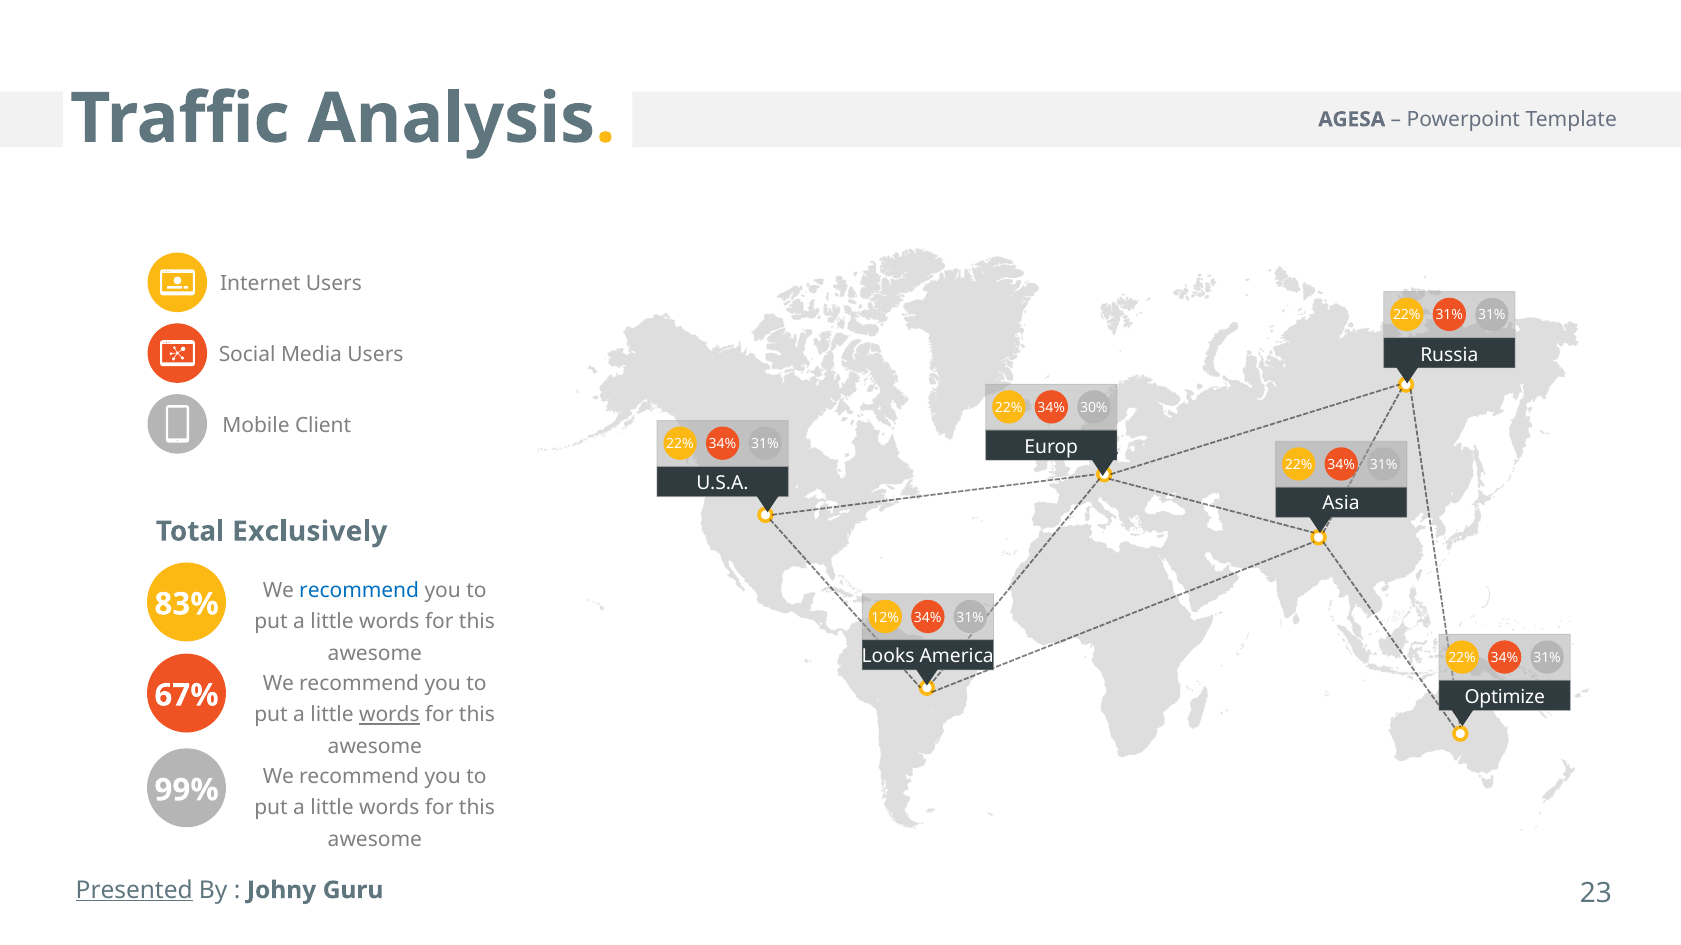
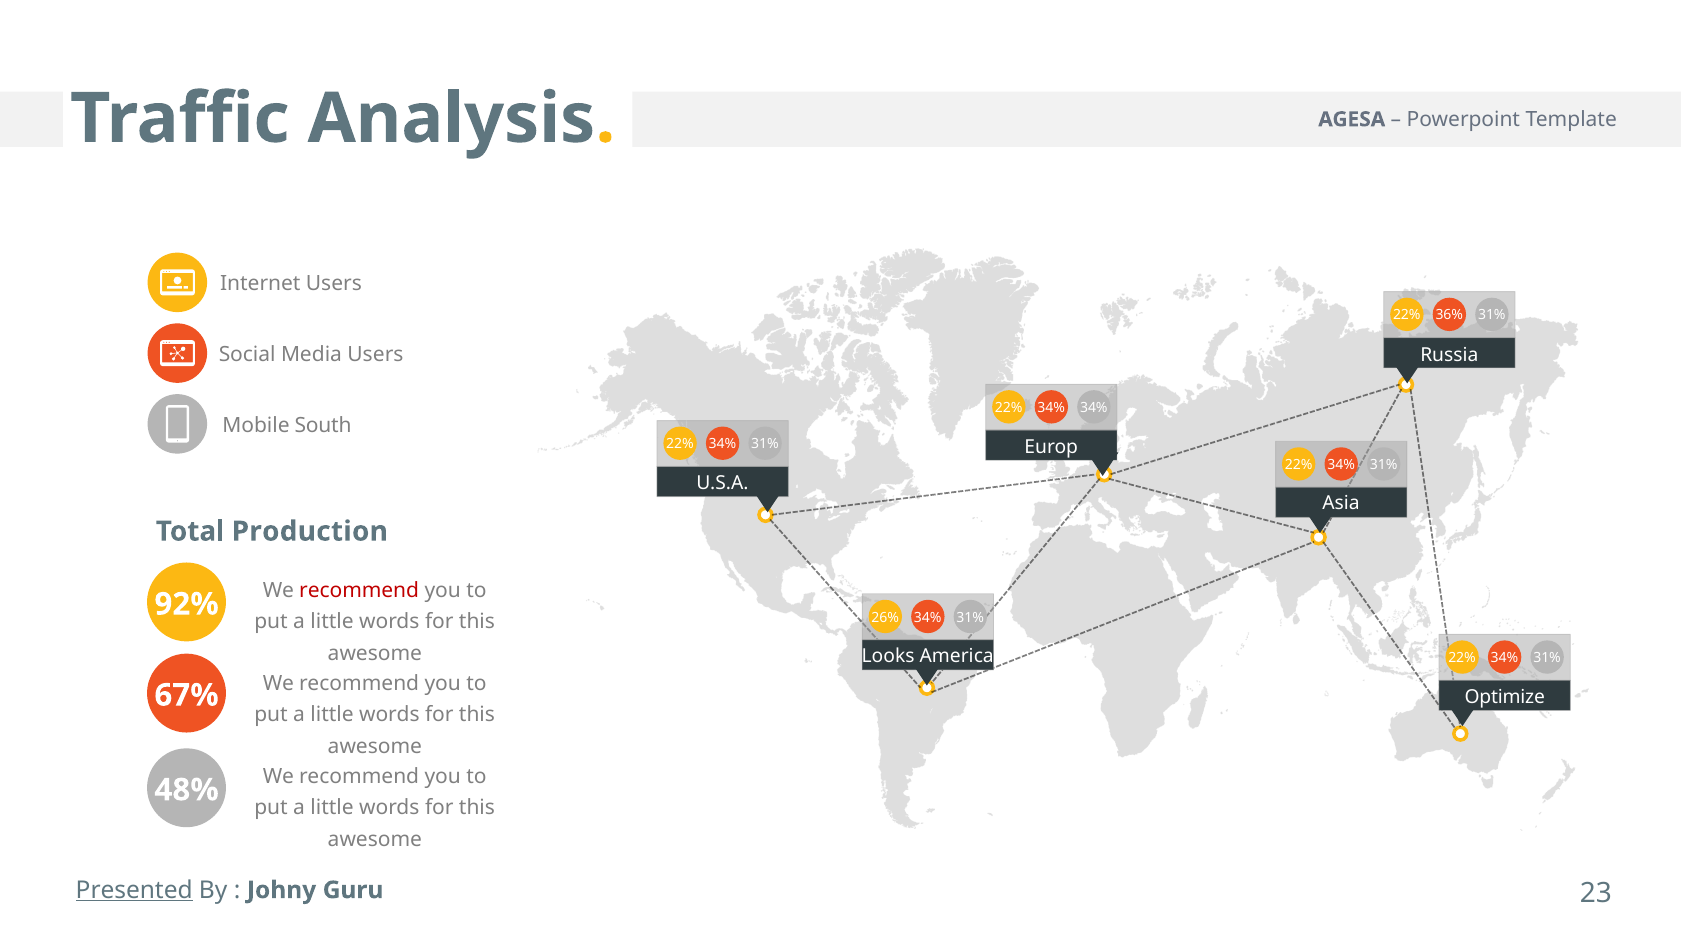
22% 31%: 31% -> 36% (1449, 316)
34% 30%: 30% -> 34% (1094, 408)
Client: Client -> South (323, 425)
Exclusively: Exclusively -> Production (310, 532)
recommend colour: blue -> red (359, 591)
83%: 83% -> 92% (187, 604)
12%: 12% -> 26% (885, 618)
words underline: present -> none (389, 715)
99%: 99% -> 48% (187, 790)
